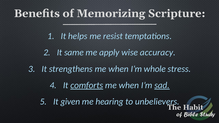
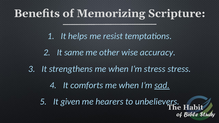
apply: apply -> other (109, 53)
I’m whole: whole -> stress (155, 69)
comforts underline: present -> none (87, 85)
hearing: hearing -> hearers (109, 102)
